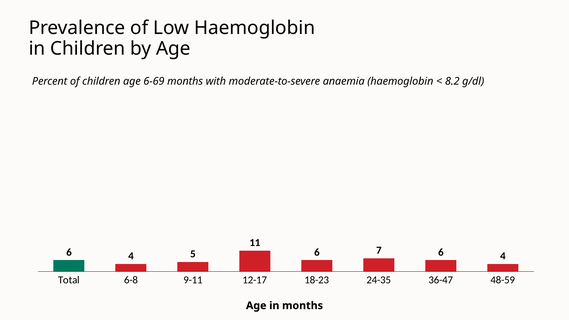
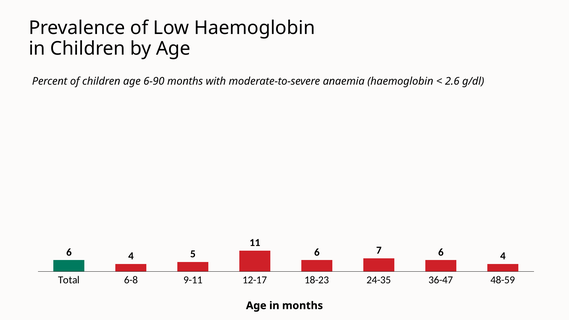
6-69: 6-69 -> 6-90 (154, 81)
8.2: 8.2 -> 2.6 (452, 81)
